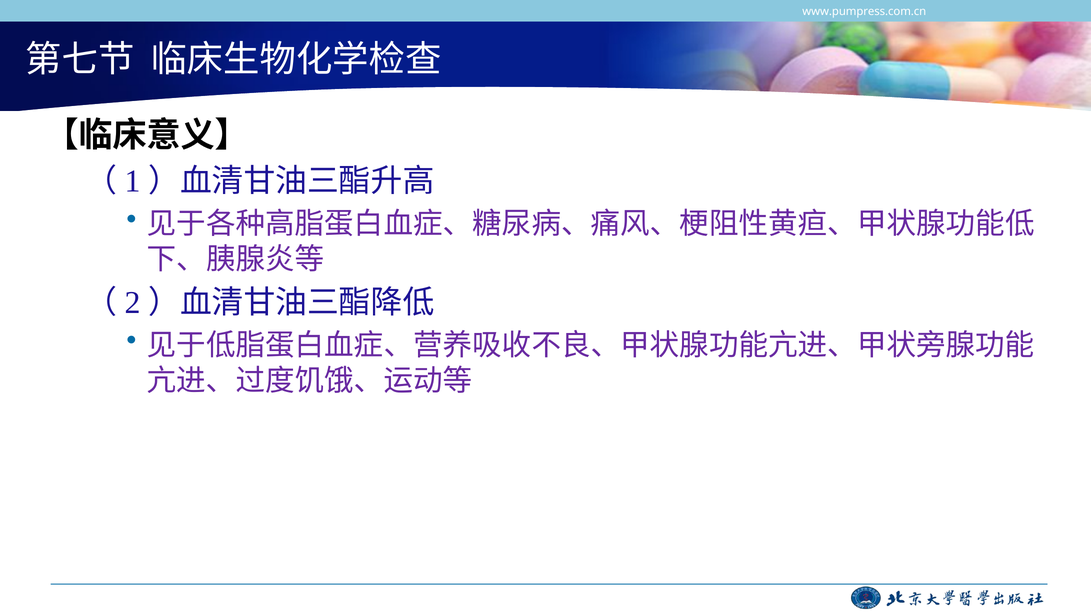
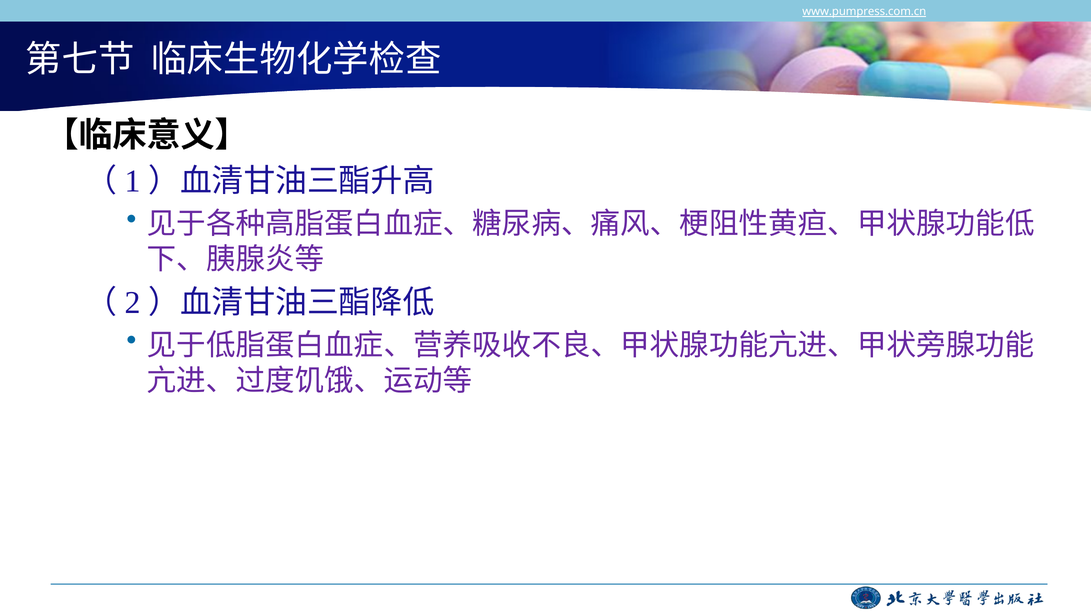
www.pumpress.com.cn underline: none -> present (864, 12)
